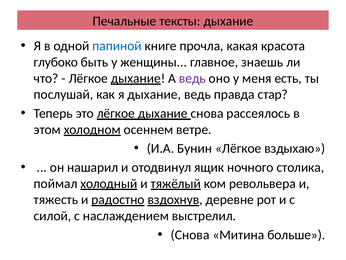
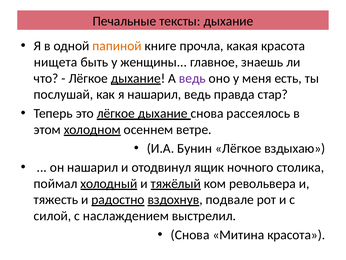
папиной colour: blue -> orange (117, 46)
глубоко: глубоко -> нищета (56, 62)
я дыхание: дыхание -> нашарил (154, 94)
деревне: деревне -> подвале (230, 199)
Митина больше: больше -> красота (296, 234)
